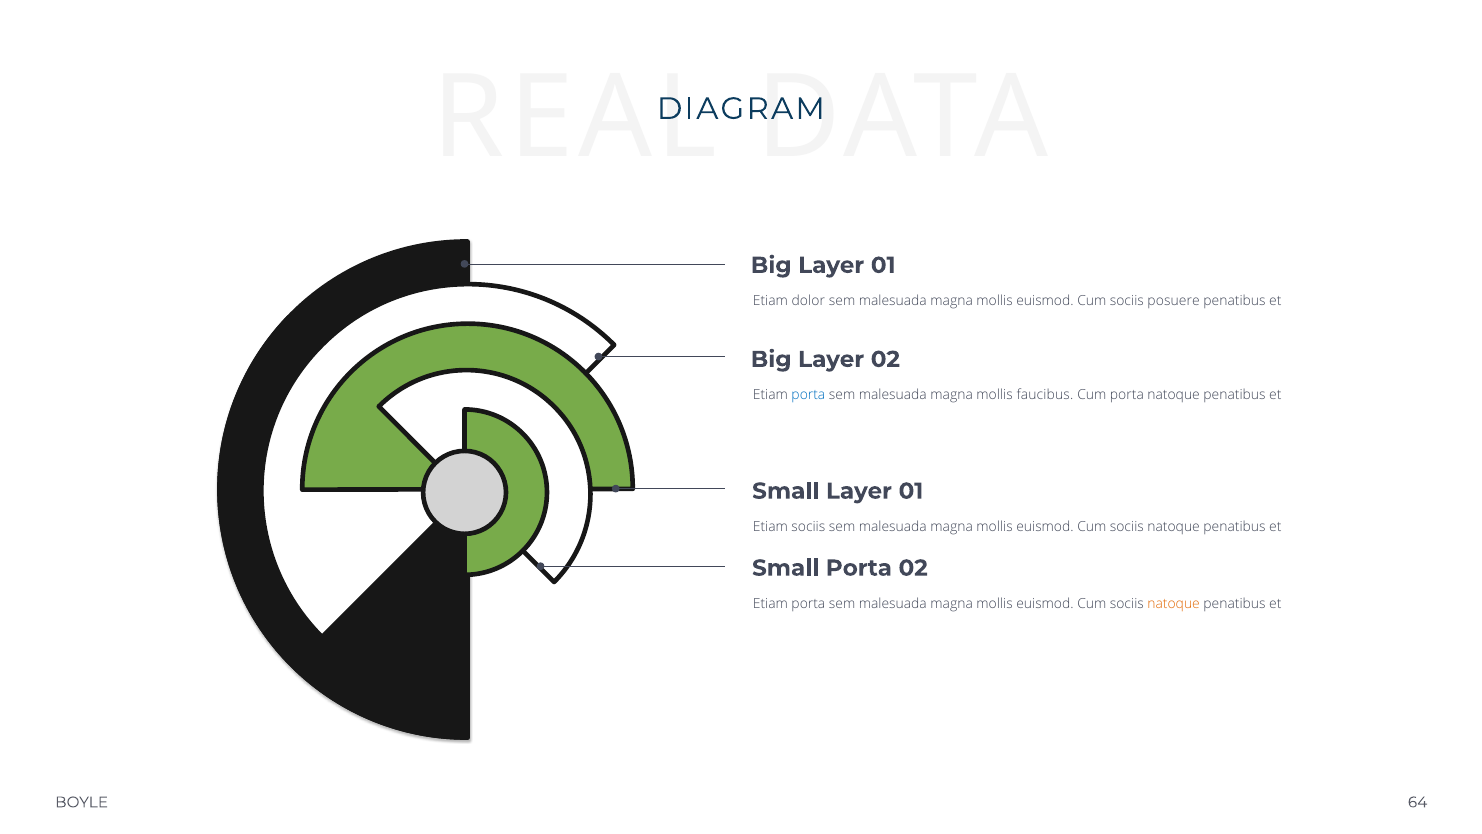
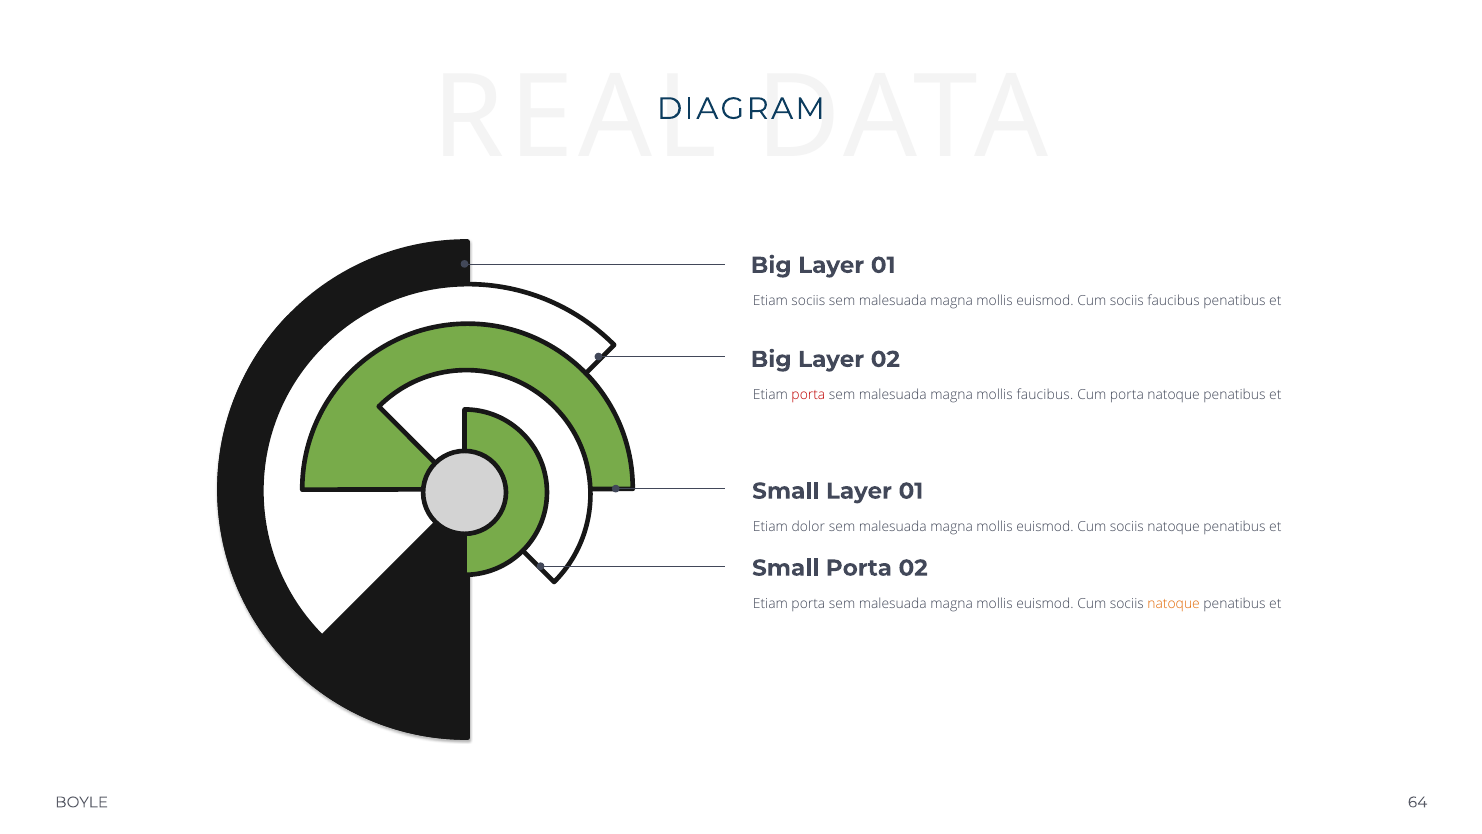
Etiam dolor: dolor -> sociis (808, 301)
sociis posuere: posuere -> faucibus (1174, 301)
porta colour: blue -> red (808, 395)
Etiam sociis: sociis -> dolor (808, 527)
